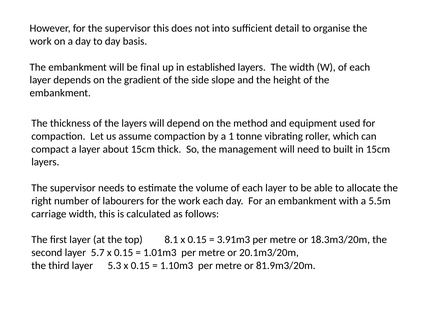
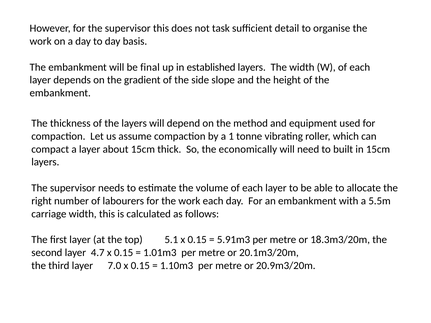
into: into -> task (221, 28)
management: management -> economically (248, 149)
8.1: 8.1 -> 5.1 (171, 240)
3.91m3: 3.91m3 -> 5.91m3 (234, 240)
5.7: 5.7 -> 4.7 (98, 253)
5.3: 5.3 -> 7.0 (114, 266)
81.9m3/20m: 81.9m3/20m -> 20.9m3/20m (286, 266)
